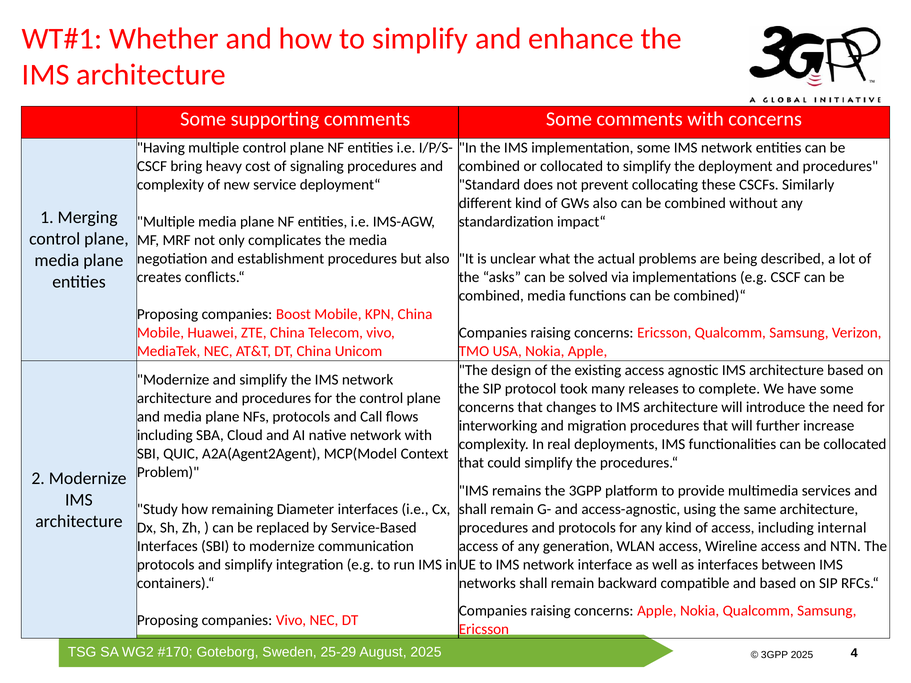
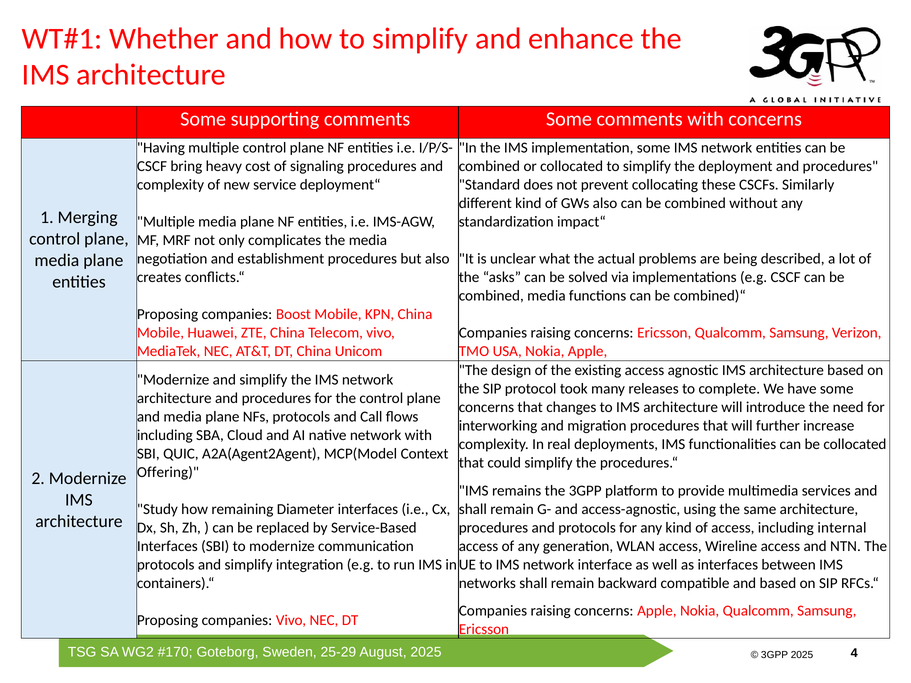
Problem: Problem -> Offering (168, 472)
